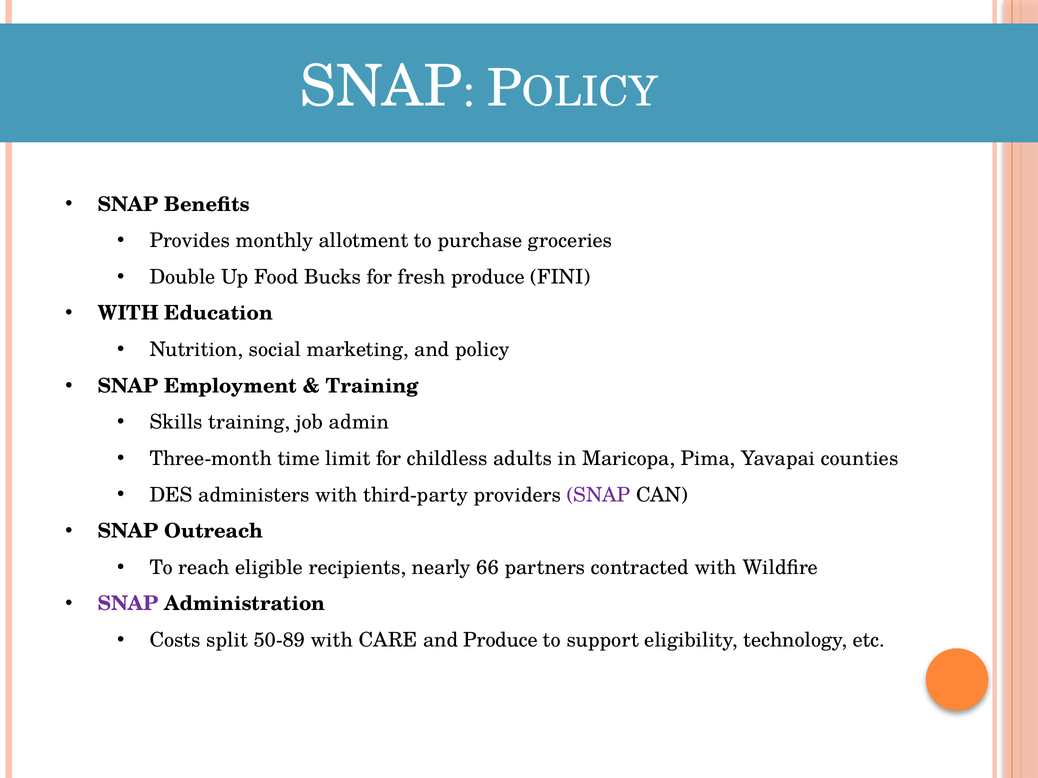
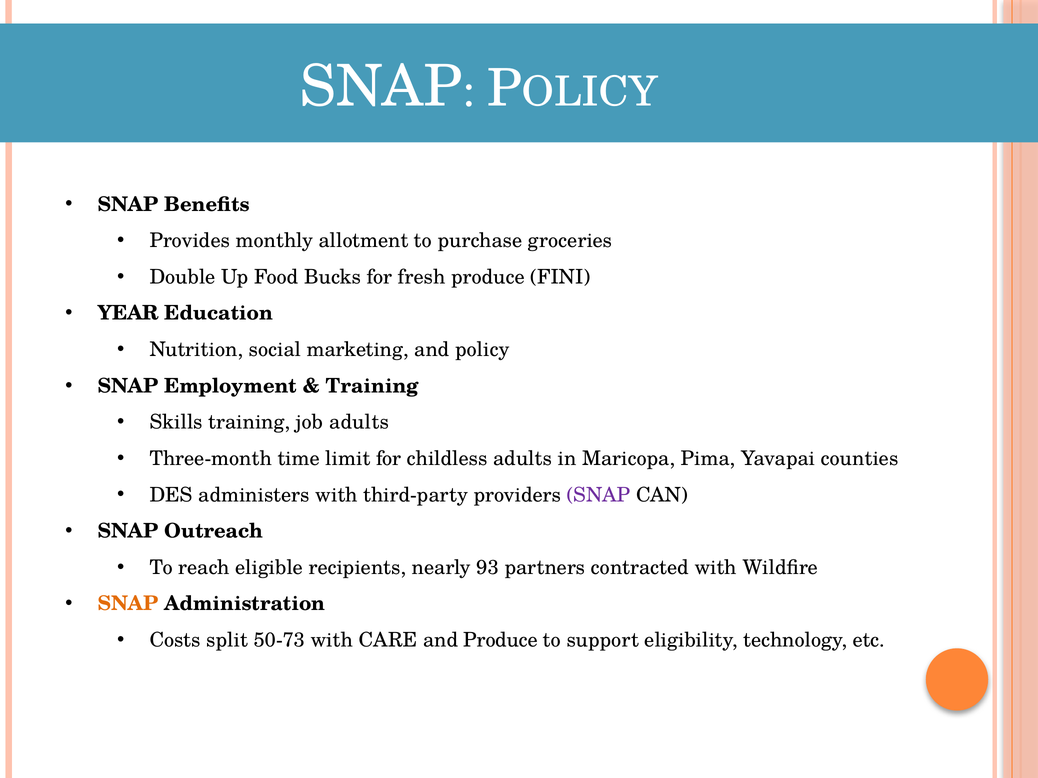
WITH: WITH -> YEAR (128, 314)
job admin: admin -> adults (359, 423)
66: 66 -> 93 (488, 568)
SNAP colour: purple -> orange (128, 604)
50-89: 50-89 -> 50-73 (279, 640)
